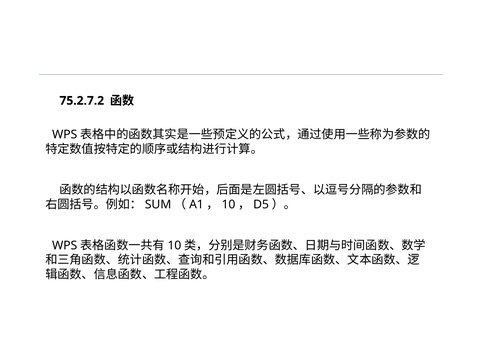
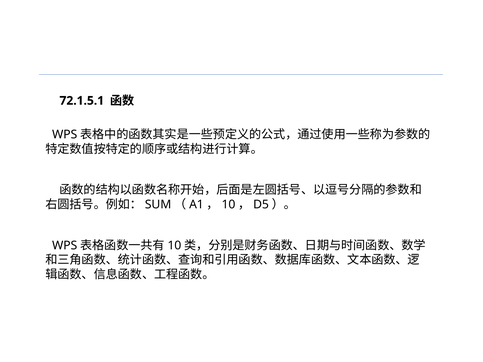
75.2.7.2: 75.2.7.2 -> 72.1.5.1 (82, 101)
